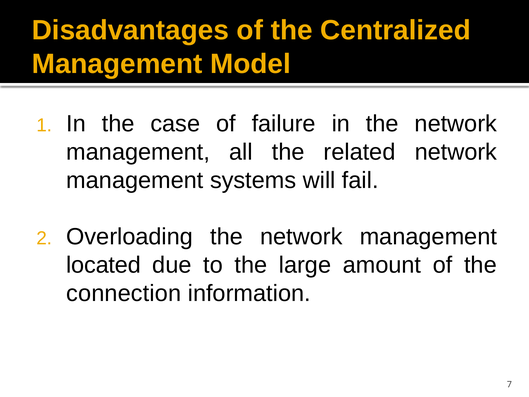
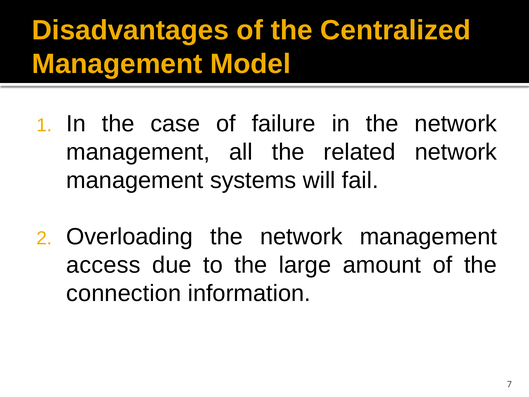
located: located -> access (103, 265)
